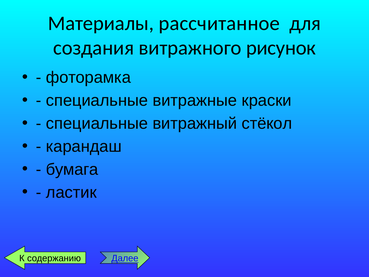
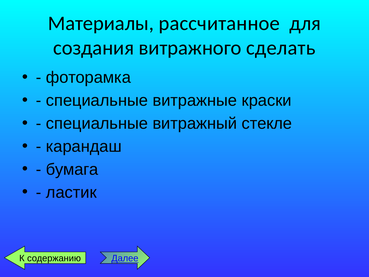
рисунок: рисунок -> сделать (281, 48)
стёкол: стёкол -> стекле (267, 123)
